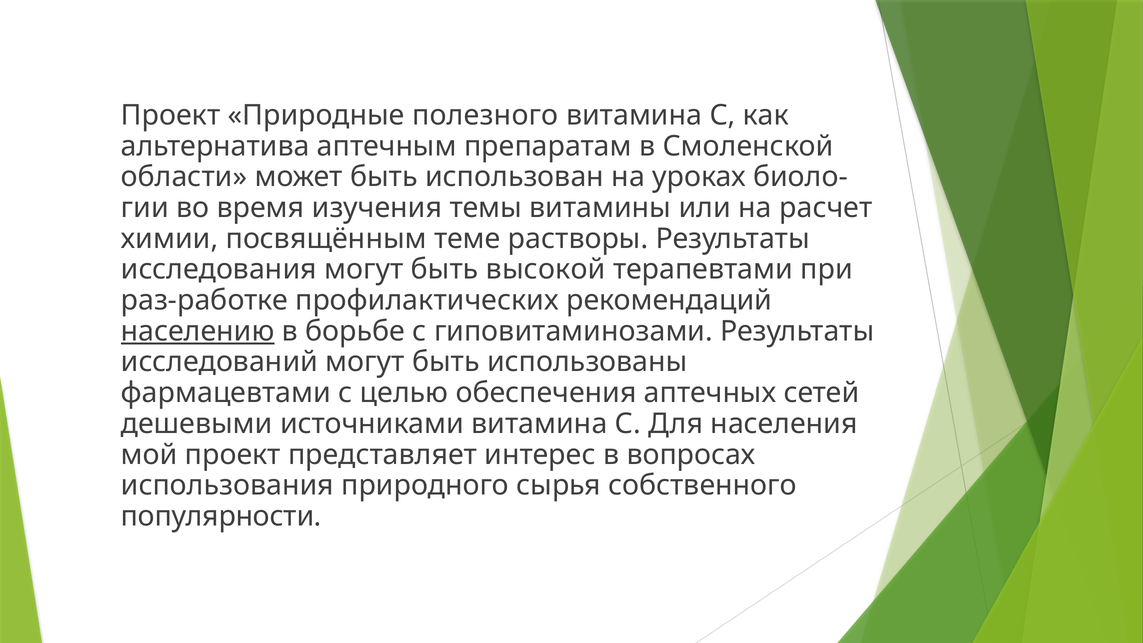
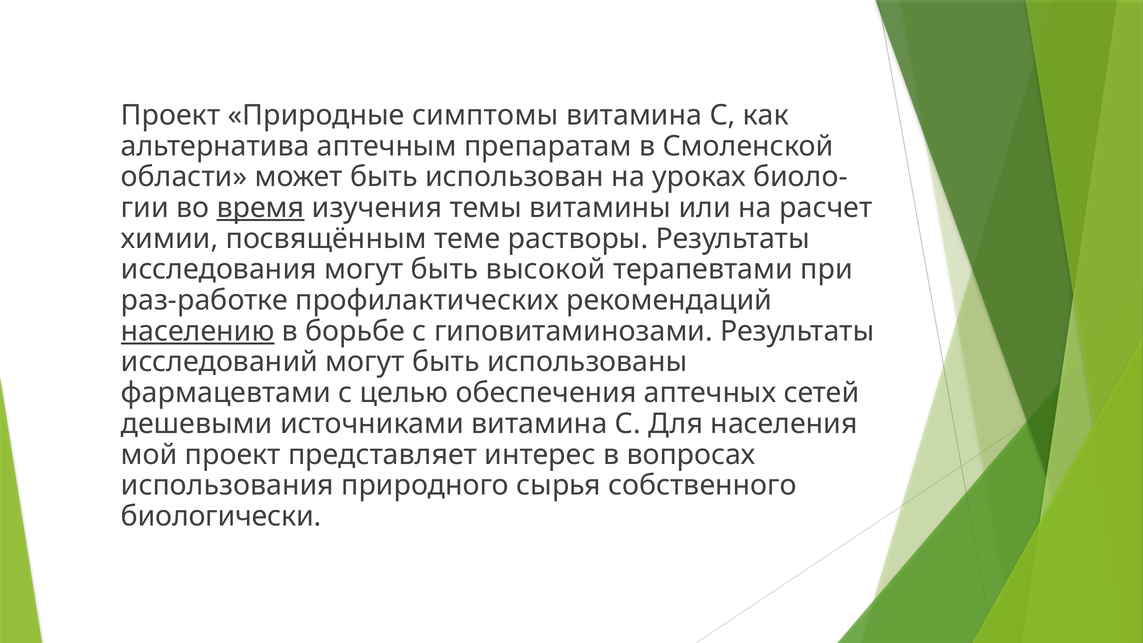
полезного: полезного -> симптомы (485, 115)
время underline: none -> present (261, 208)
популярности: популярности -> биологически (221, 516)
